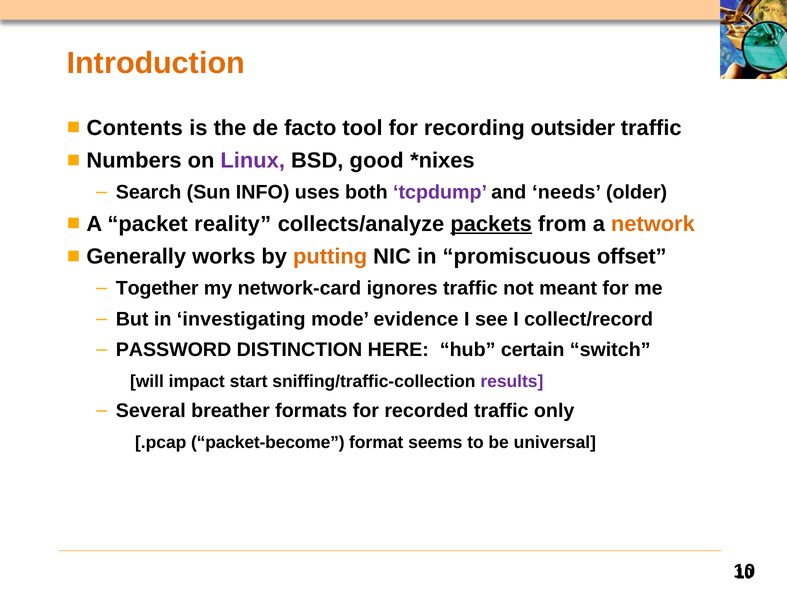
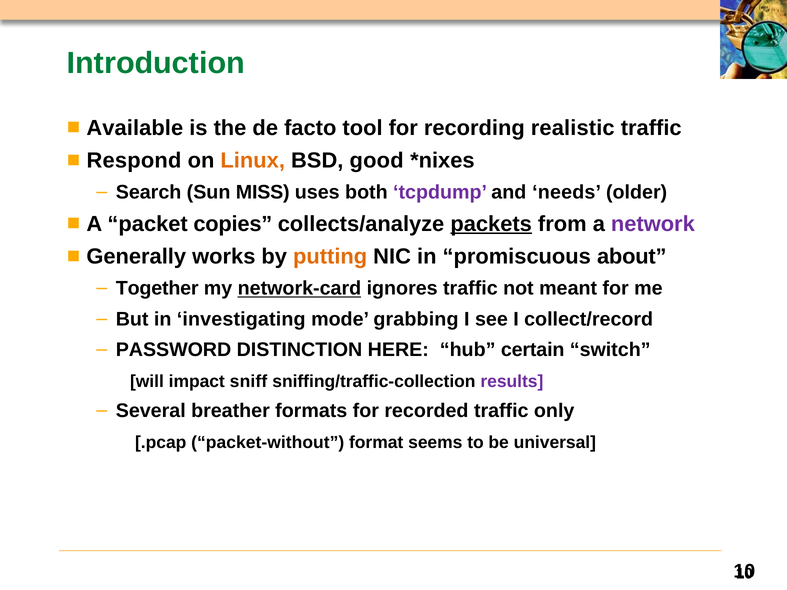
Introduction colour: orange -> green (156, 63)
Contents: Contents -> Available (135, 128)
outsider: outsider -> realistic (573, 128)
Numbers: Numbers -> Respond (134, 161)
Linux colour: purple -> orange (253, 161)
INFO: INFO -> MISS (263, 192)
reality: reality -> copies (233, 224)
network colour: orange -> purple (653, 224)
offset: offset -> about (632, 257)
network-card underline: none -> present (299, 289)
evidence: evidence -> grabbing (416, 319)
start: start -> sniff (249, 382)
packet-become: packet-become -> packet-without (268, 443)
